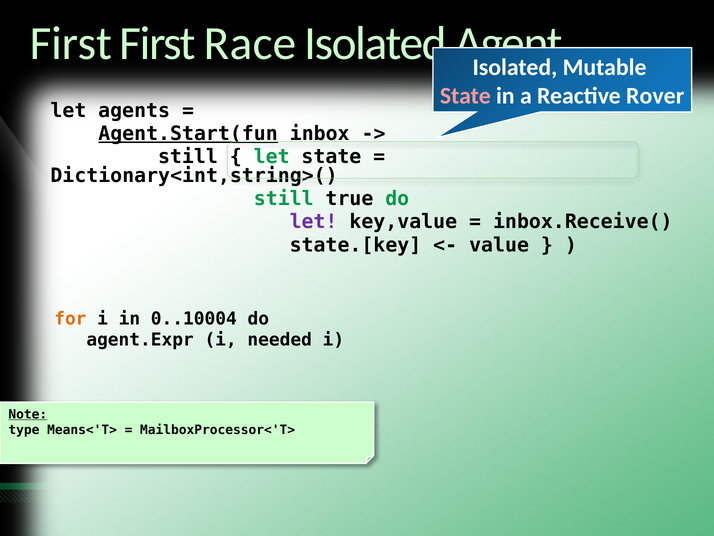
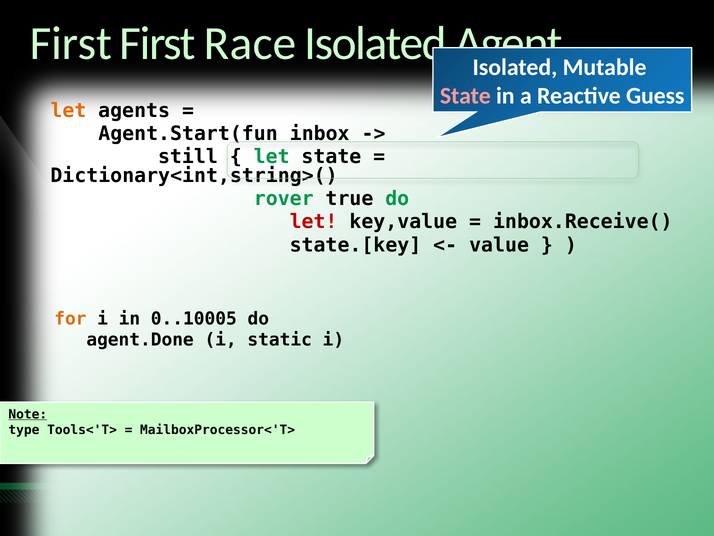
Rover: Rover -> Guess (655, 96)
let colour: black -> orange (68, 111)
Agent.Start(fun underline: present -> none (188, 134)
still: still -> rover (284, 199)
let colour: purple -> red (314, 222)
0..10004: 0..10004 -> 0..10005 (194, 319)
agent.Expr: agent.Expr -> agent.Done (140, 340)
needed: needed -> static (280, 340)
Means<'T>: Means<'T> -> Tools<'T> (82, 429)
